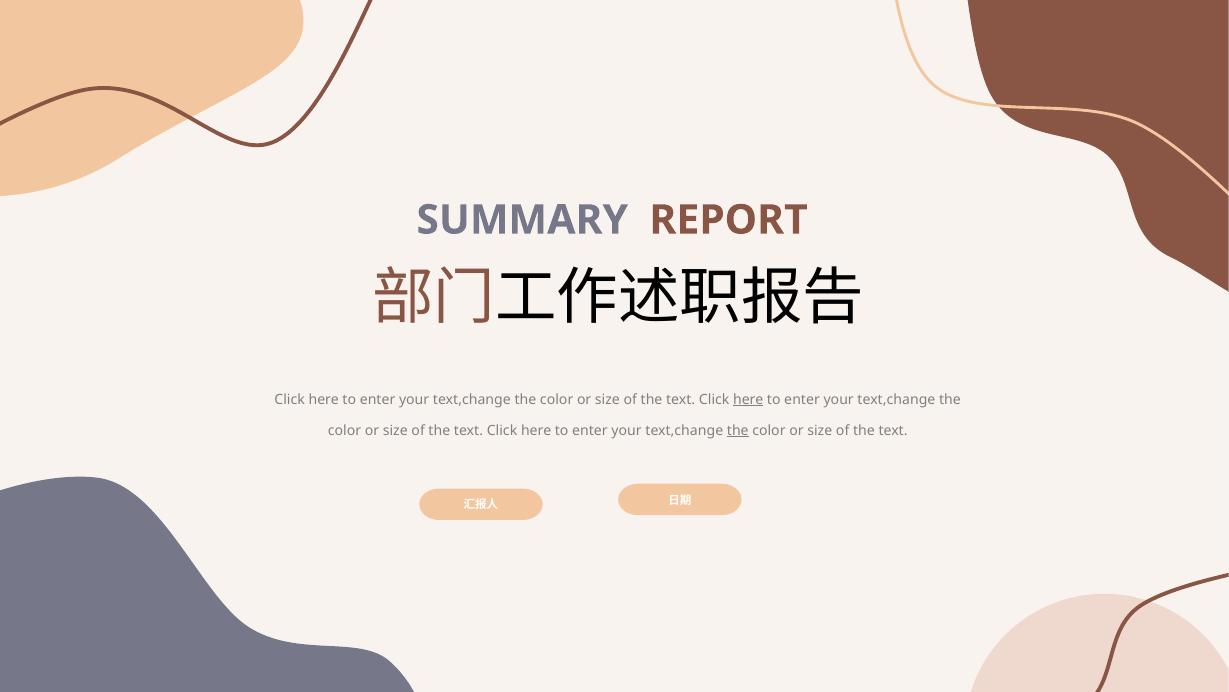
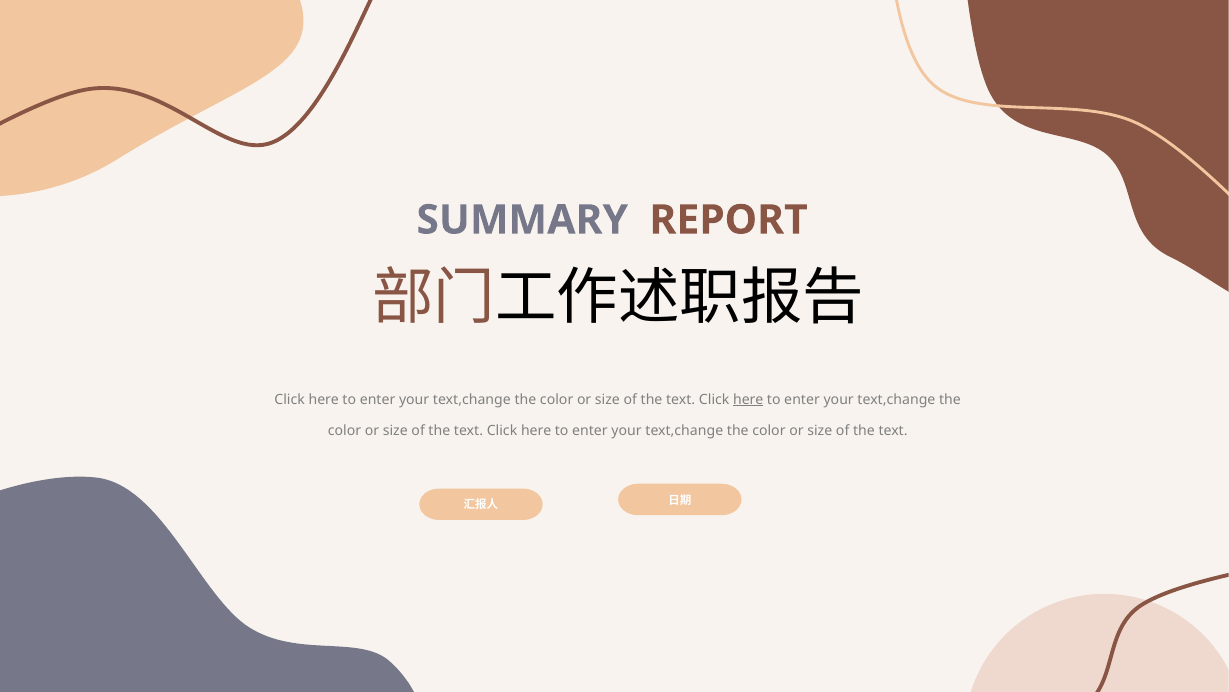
the underline: present -> none (738, 430)
